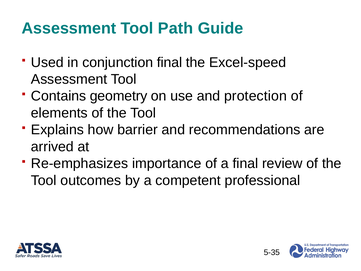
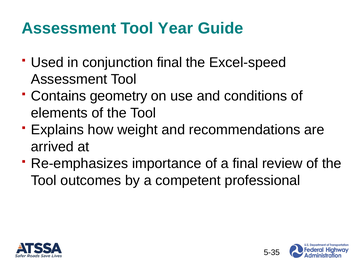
Path: Path -> Year (176, 28)
protection: protection -> conditions (256, 96)
barrier: barrier -> weight (138, 130)
